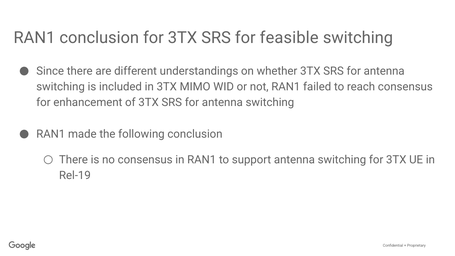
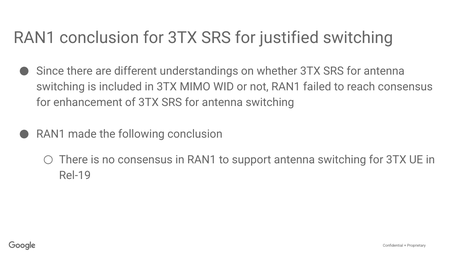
feasible: feasible -> justified (289, 38)
